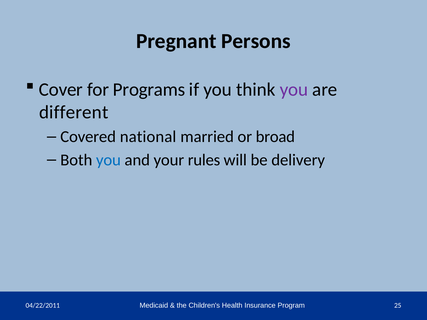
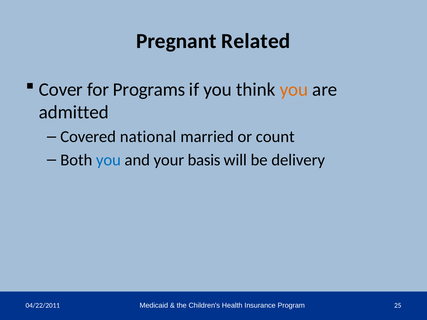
Persons: Persons -> Related (256, 41)
you colour: purple -> orange (294, 90)
different: different -> admitted (74, 112)
broad: broad -> count (275, 137)
rules: rules -> basis (204, 160)
